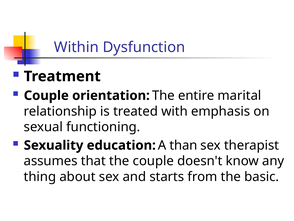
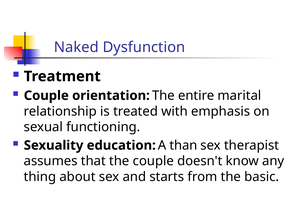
Within: Within -> Naked (76, 47)
